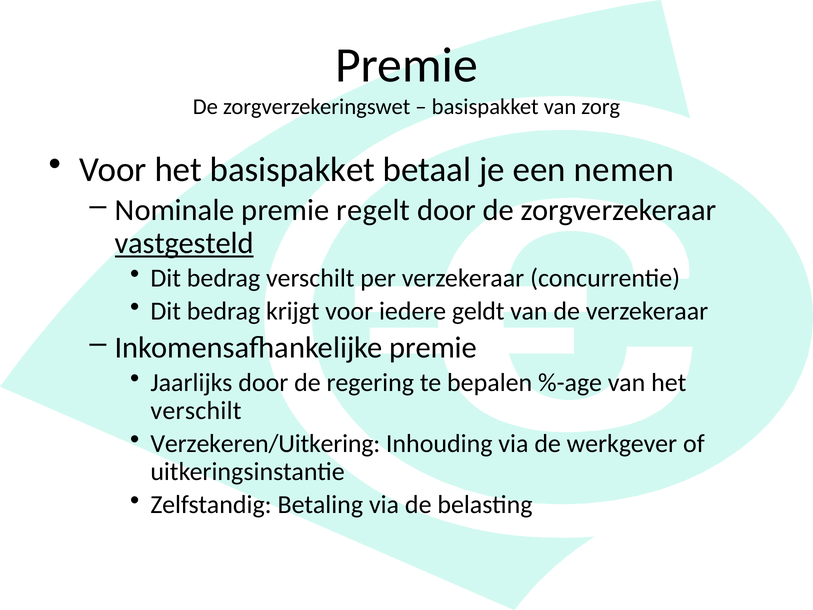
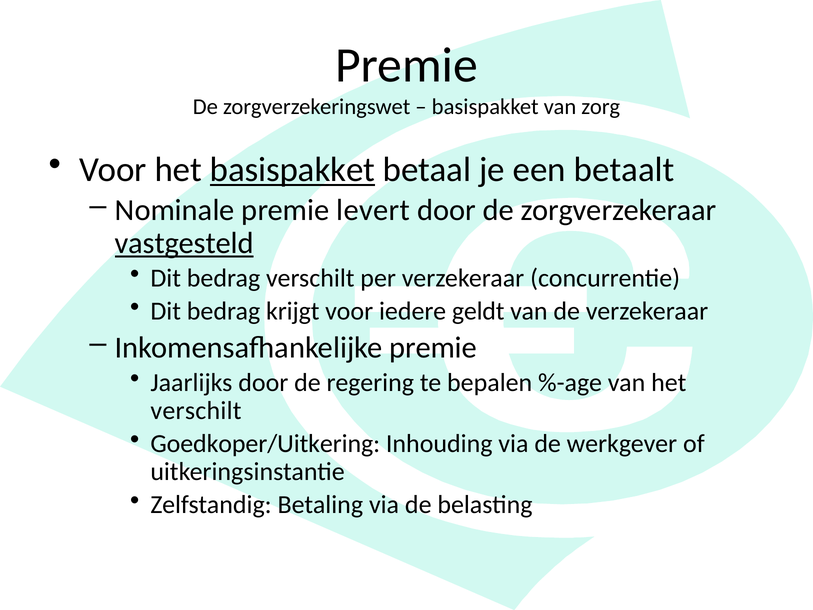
basispakket underline: none -> present (292, 170)
nemen: nemen -> betaalt (624, 170)
regelt: regelt -> levert (373, 210)
Verzekeren/Uitkering: Verzekeren/Uitkering -> Goedkoper/Uitkering (265, 443)
